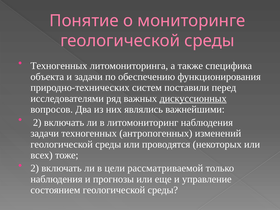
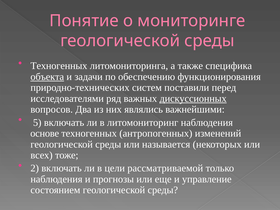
объекта underline: none -> present (47, 77)
2: 2 -> 5 (37, 122)
задачи: задачи -> основе (45, 133)
проводятся: проводятся -> называется (166, 144)
